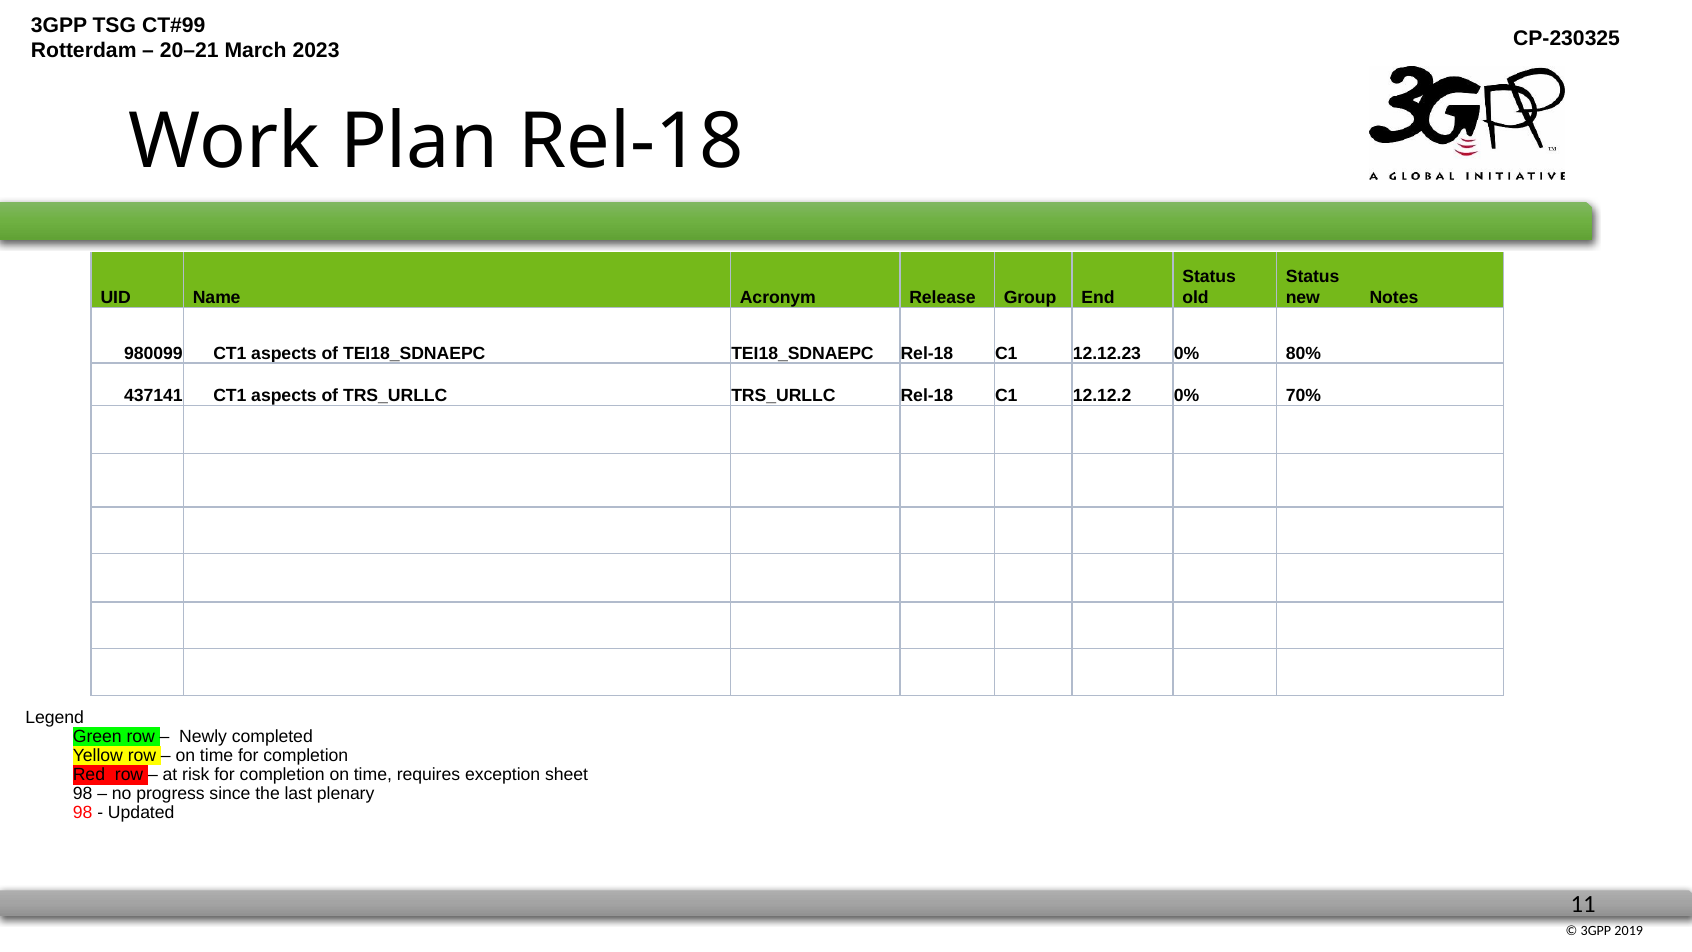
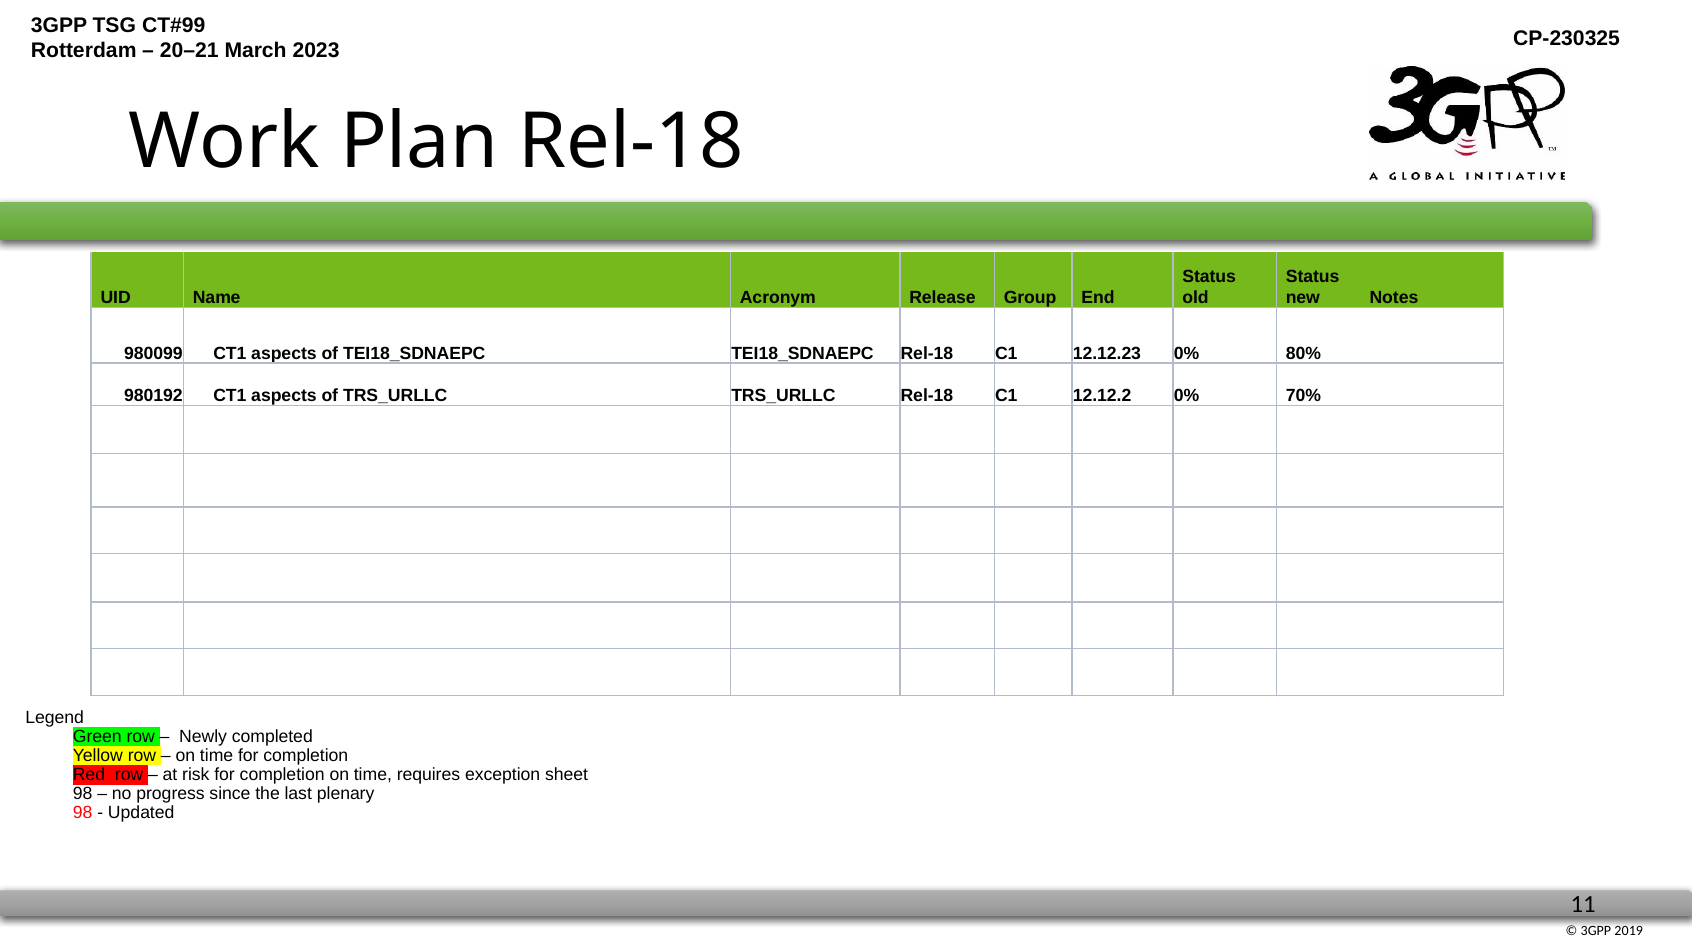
437141: 437141 -> 980192 (153, 396)
